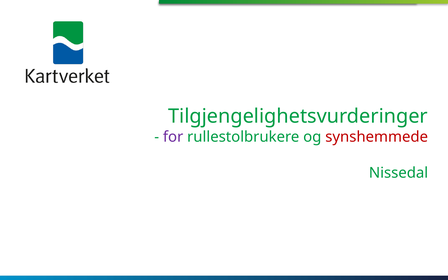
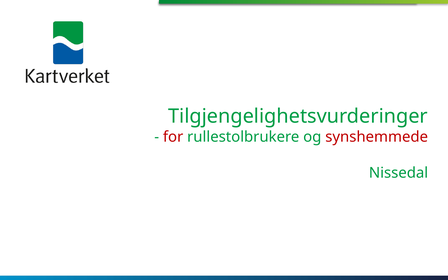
for colour: purple -> red (173, 137)
